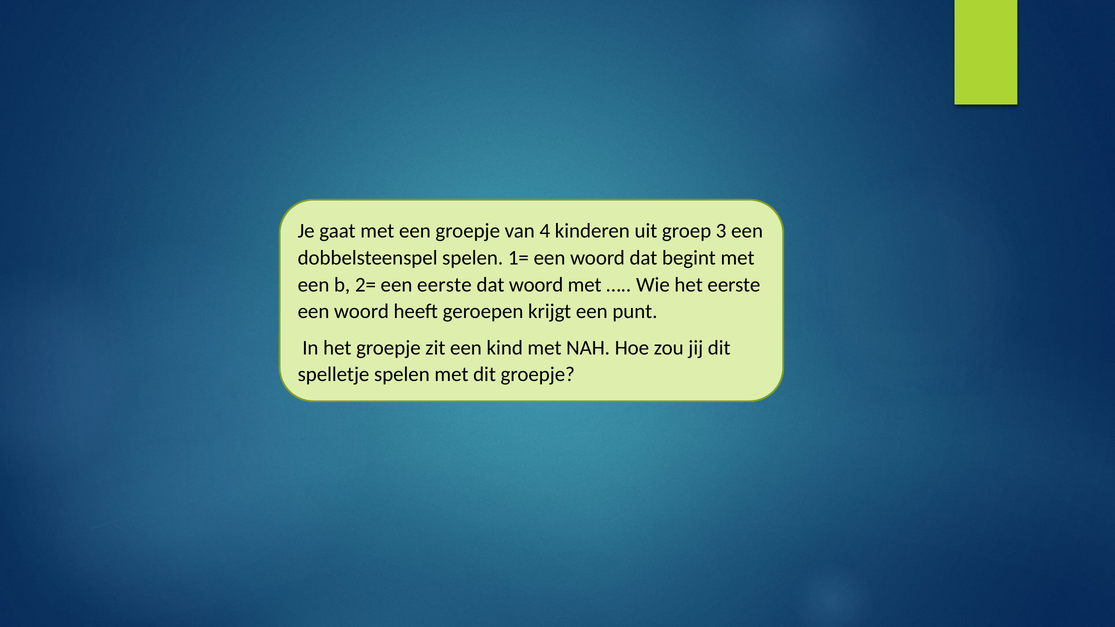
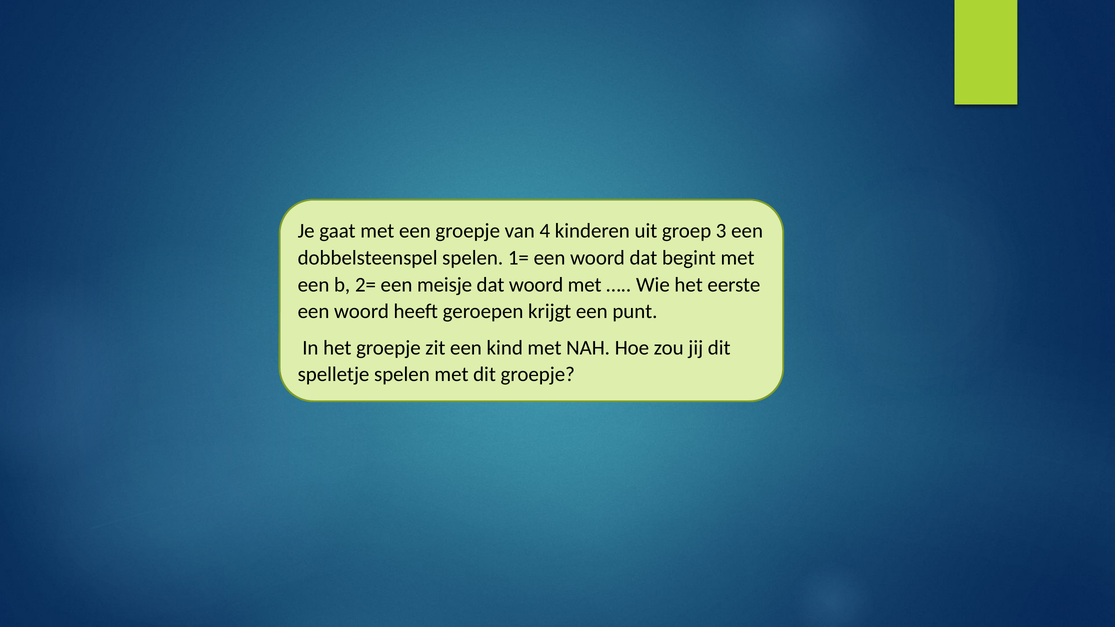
een eerste: eerste -> meisje (445, 285)
